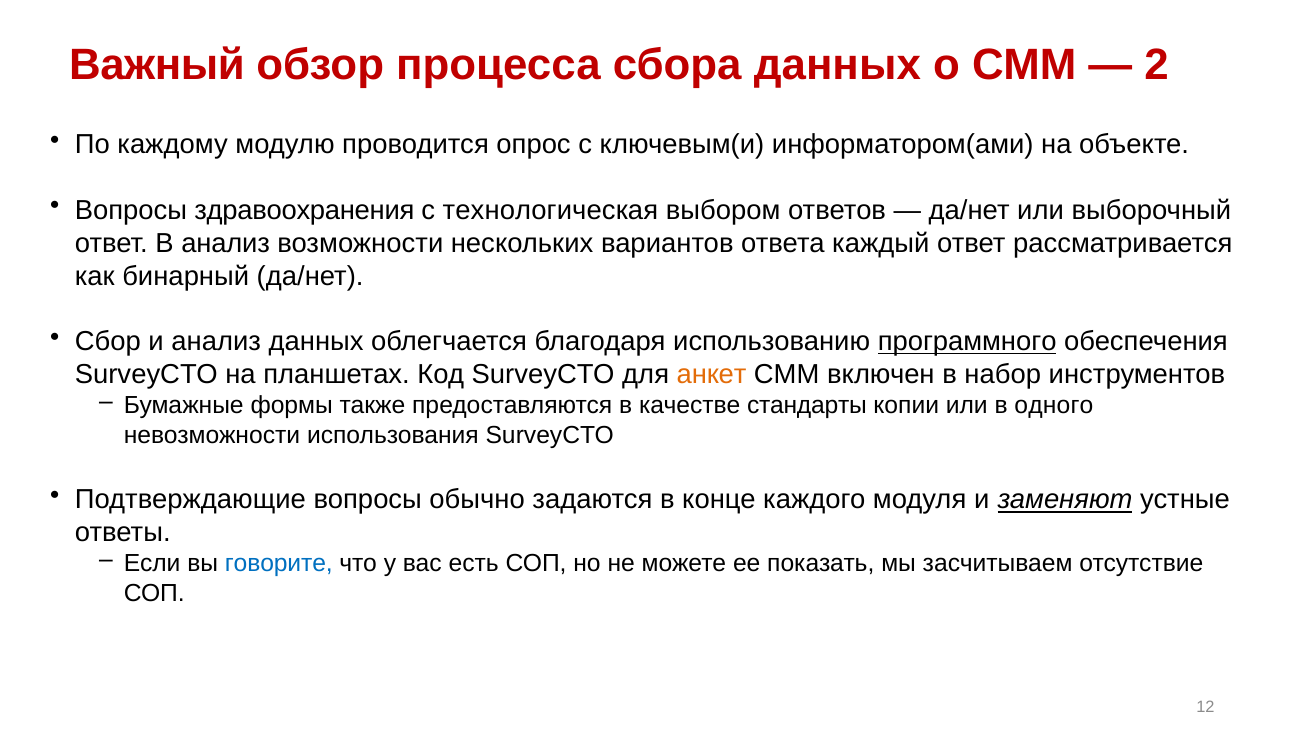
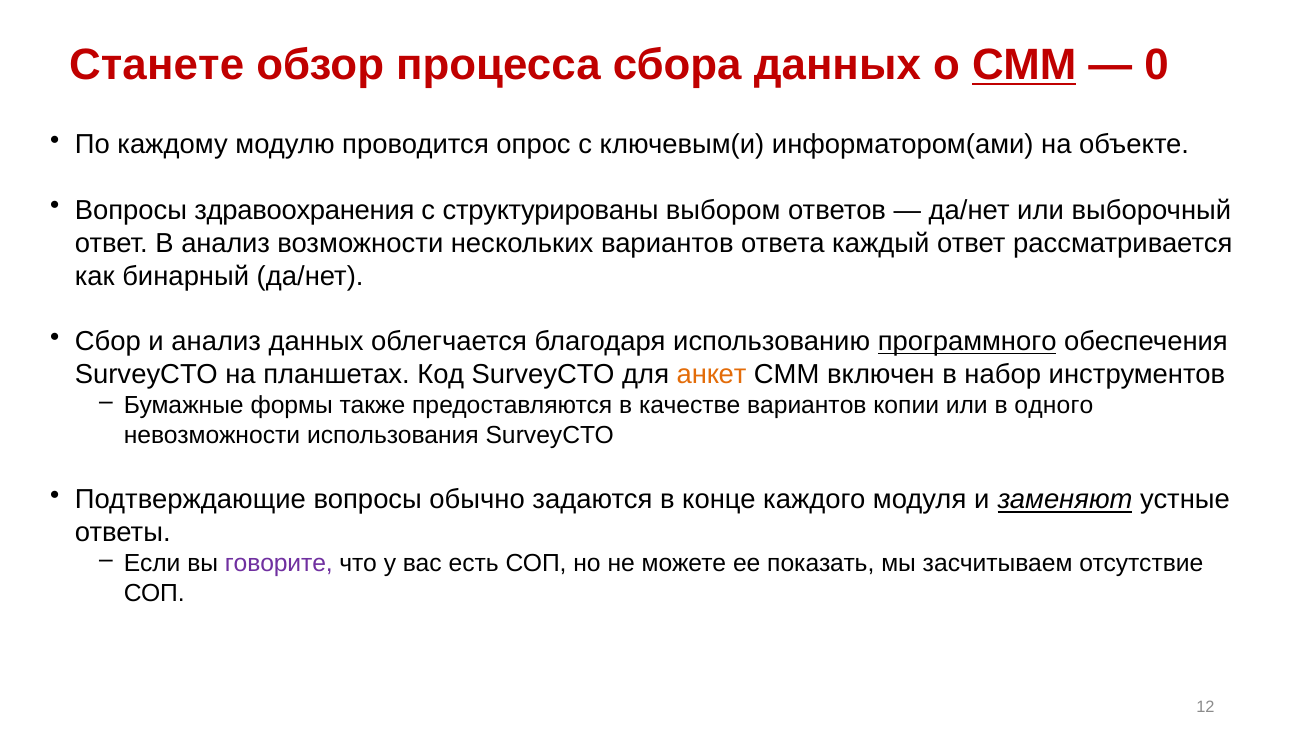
Важный: Важный -> Станете (157, 65)
СММ underline: none -> present (1024, 65)
2: 2 -> 0 (1157, 65)
технологическая: технологическая -> структурированы (551, 210)
качестве стандарты: стандарты -> вариантов (807, 406)
говорите colour: blue -> purple (279, 563)
